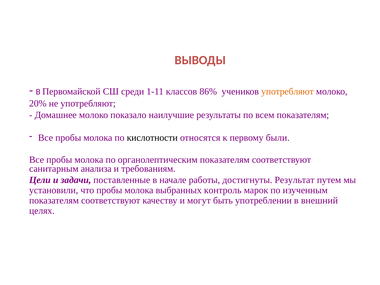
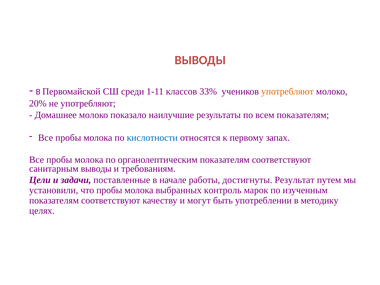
86%: 86% -> 33% (208, 92)
кислотности colour: black -> blue (152, 138)
были: были -> запах (278, 138)
санитарным анализа: анализа -> выводы (96, 169)
внешний: внешний -> методику (320, 201)
